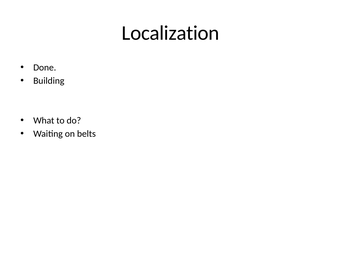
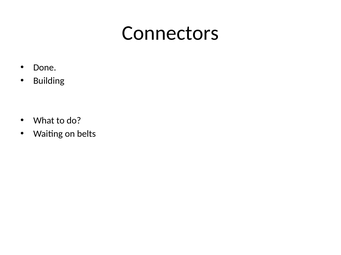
Localization: Localization -> Connectors (170, 33)
